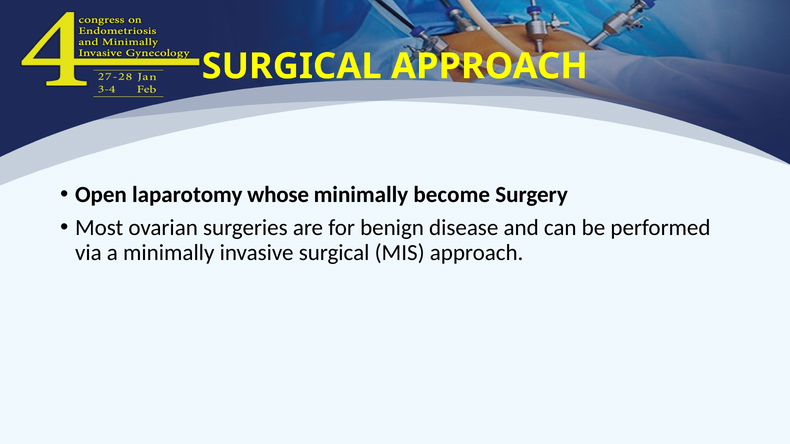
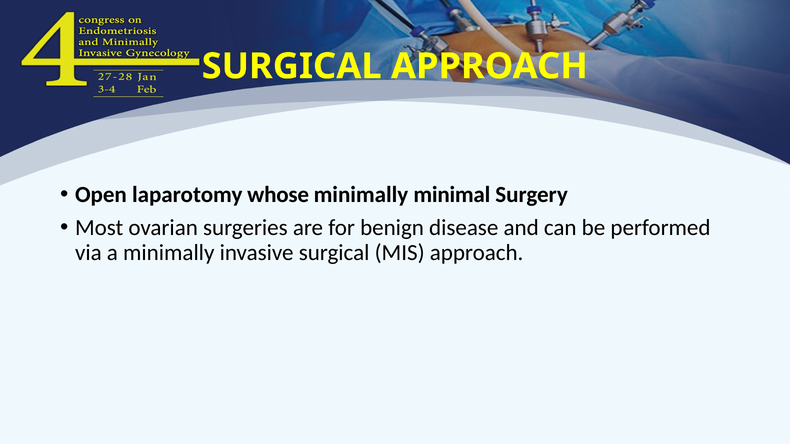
become: become -> minimal (452, 195)
